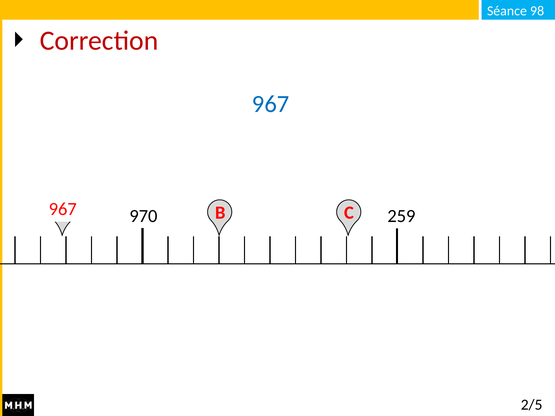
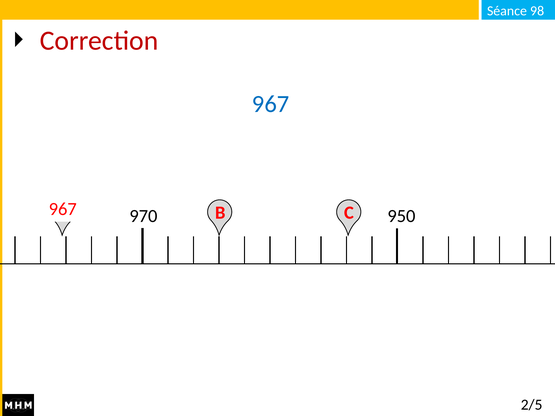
259: 259 -> 950 (401, 216)
